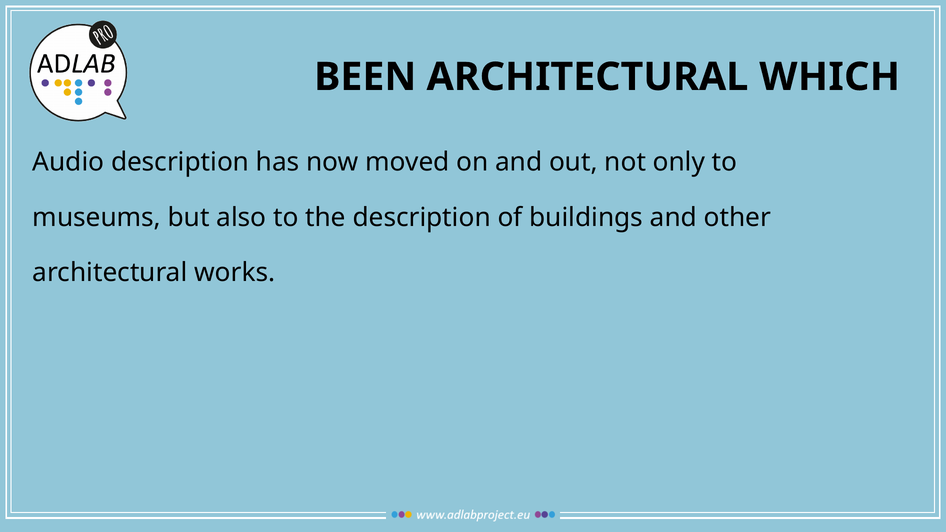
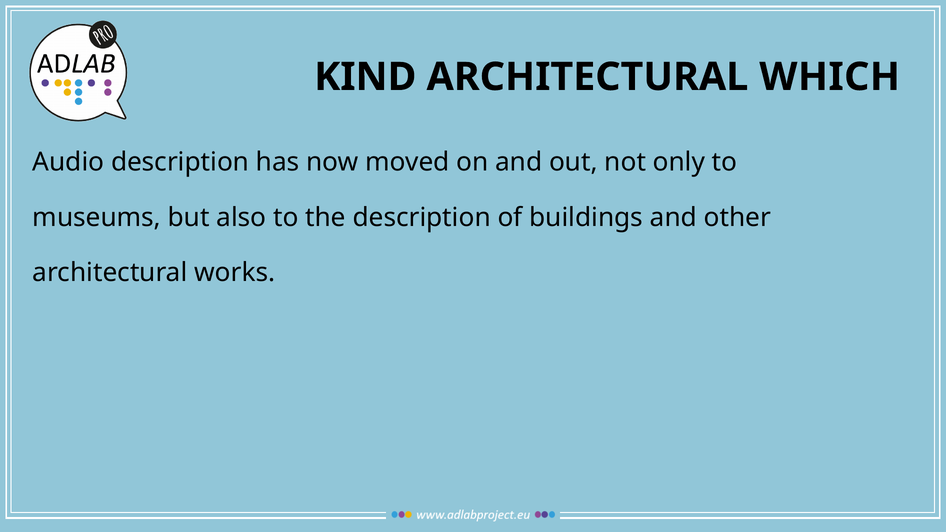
BEEN: BEEN -> KIND (365, 77)
